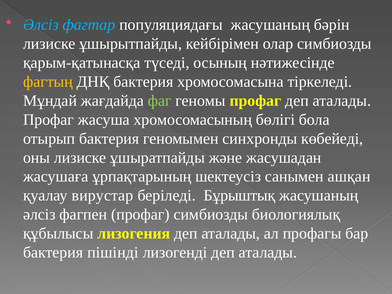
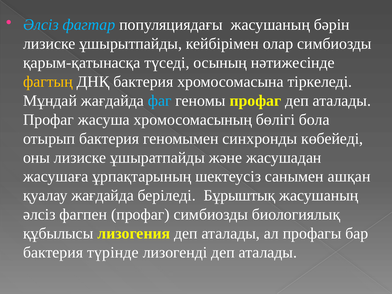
фаг colour: light green -> light blue (160, 101)
қуалау вирустар: вирустар -> жағдайда (103, 195)
пішінді: пішінді -> түрінде (113, 252)
